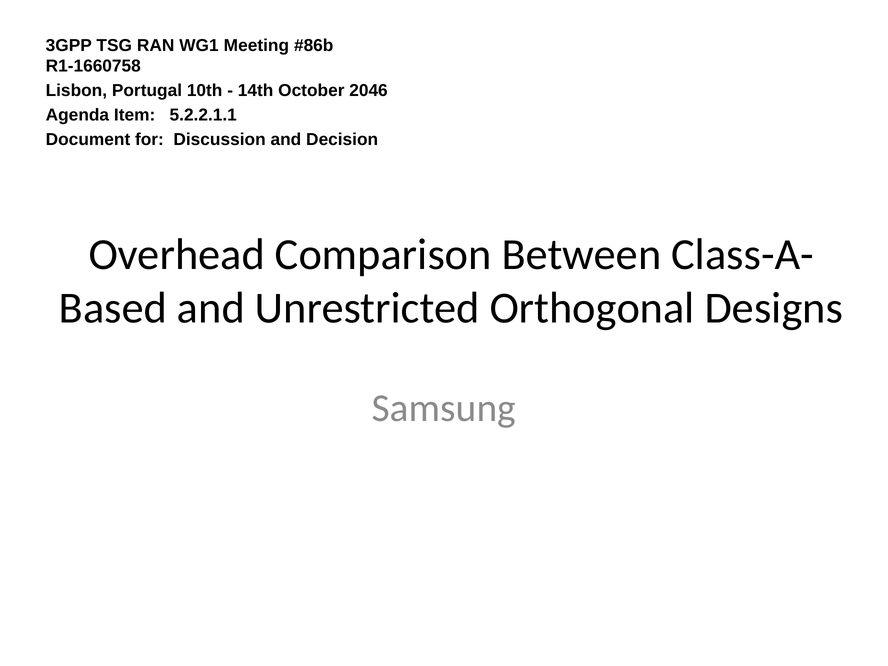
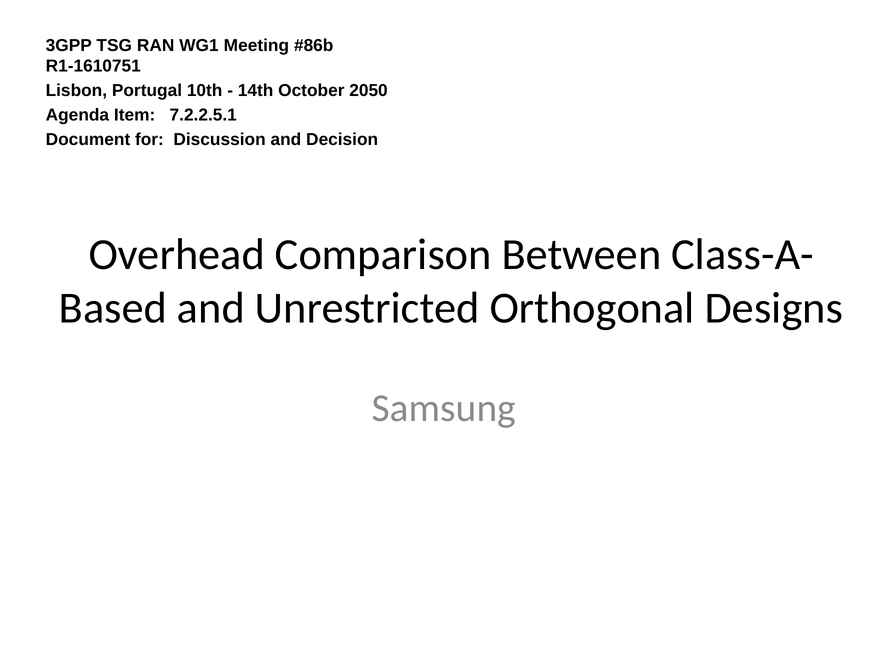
R1-1660758: R1-1660758 -> R1-1610751 (93, 66)
2046: 2046 -> 2050 (369, 91)
5.2.2.1.1: 5.2.2.1.1 -> 7.2.2.5.1 (203, 115)
